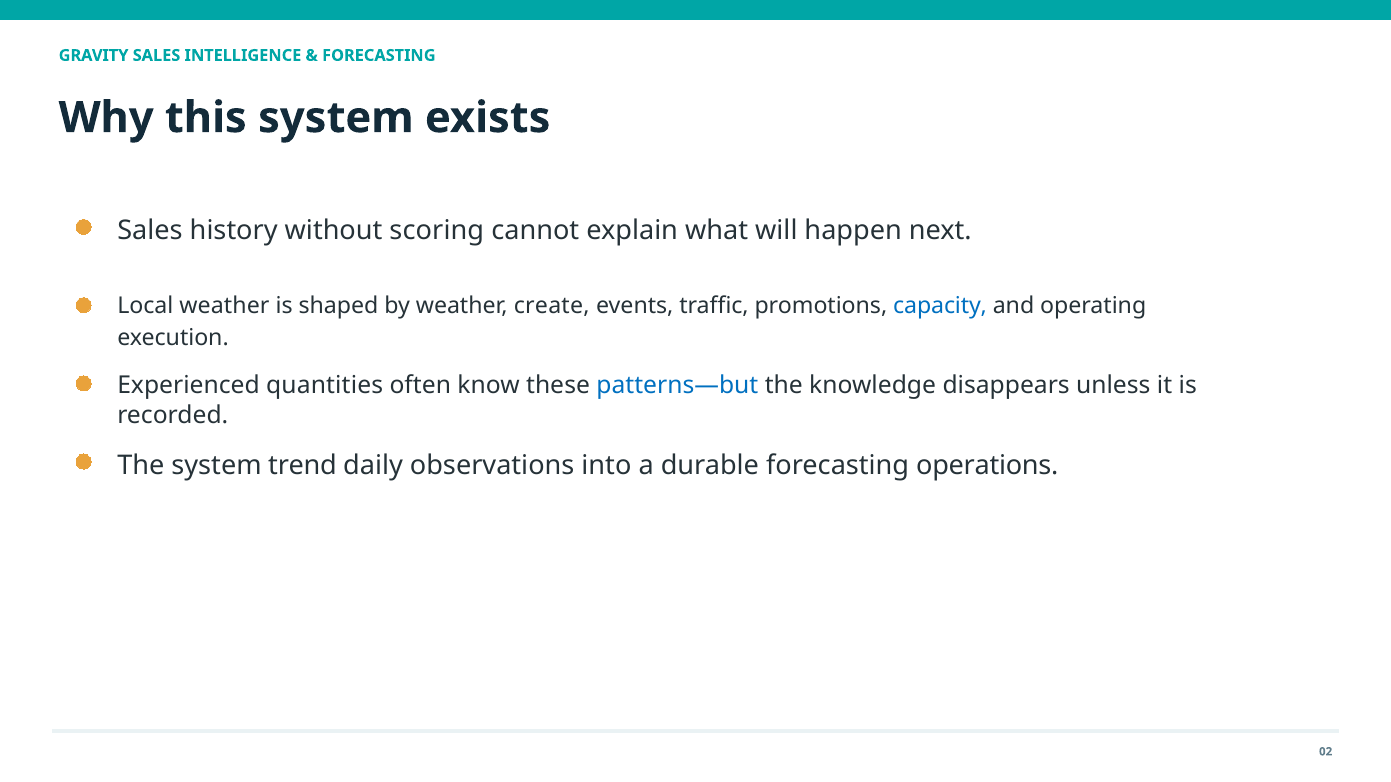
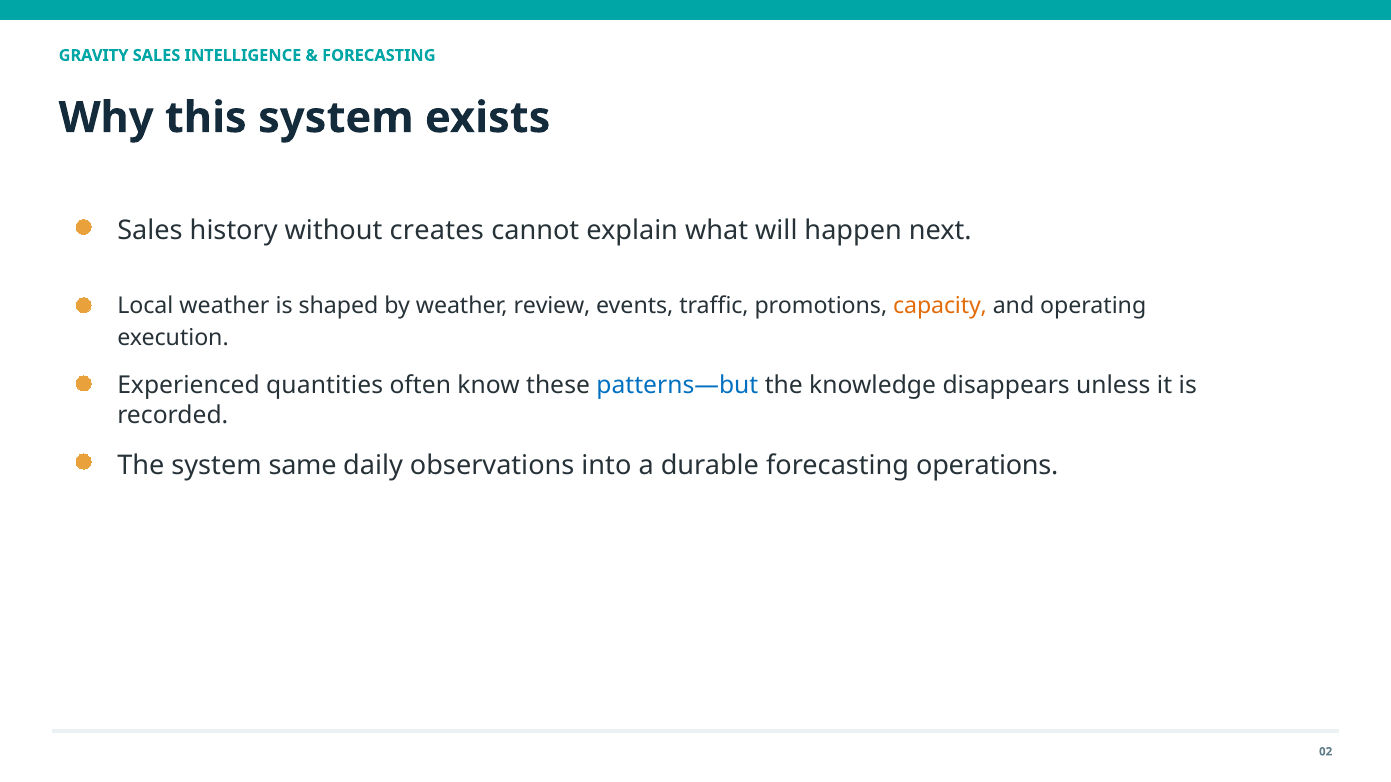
scoring: scoring -> creates (437, 231)
create: create -> review (552, 306)
capacity colour: blue -> orange (940, 306)
trend: trend -> same (303, 466)
